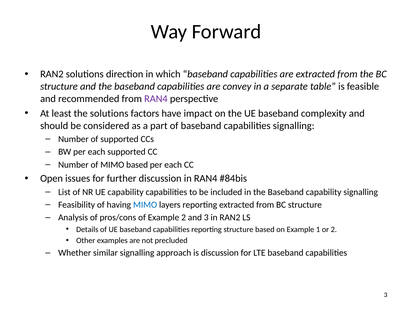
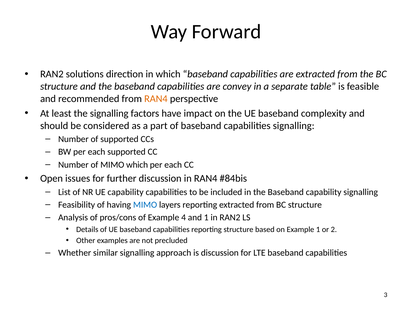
RAN4 colour: purple -> orange (156, 99)
the solutions: solutions -> signalling (109, 113)
MIMO based: based -> which (137, 165)
Example 2: 2 -> 4 (184, 218)
and 3: 3 -> 1 (206, 218)
